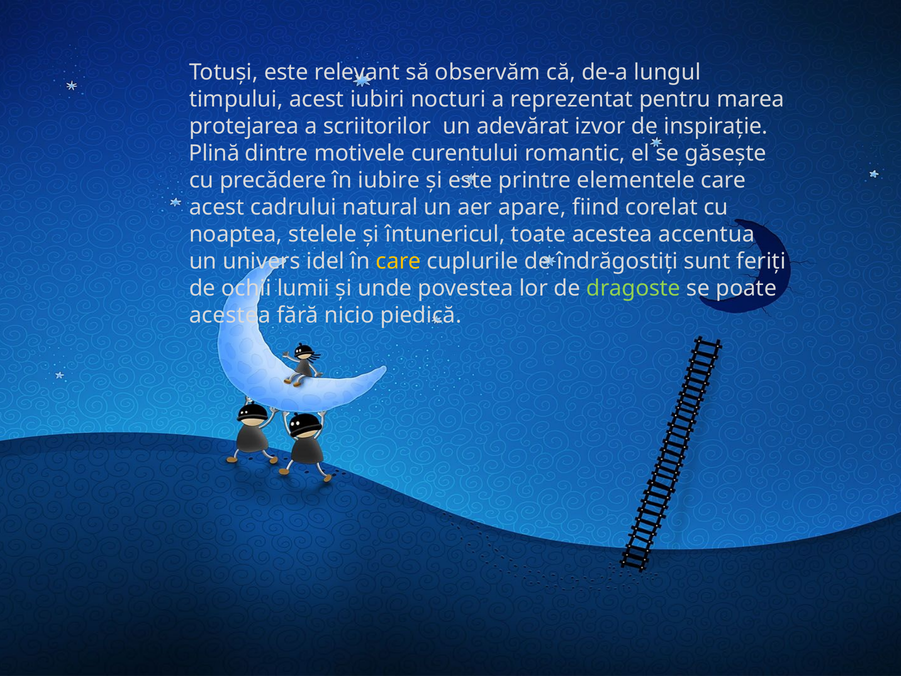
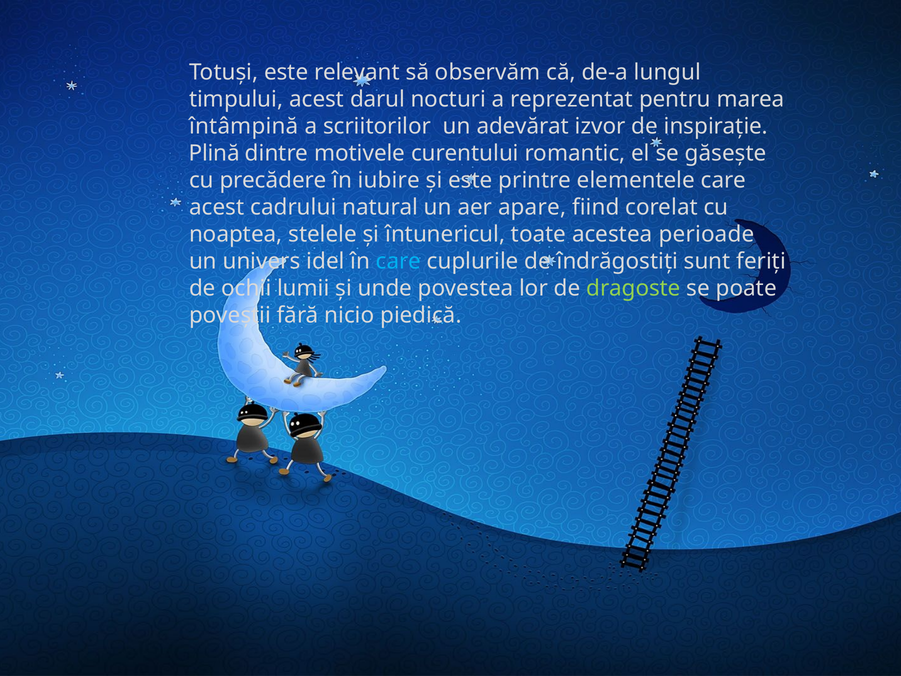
iubiri: iubiri -> darul (377, 99)
protejarea: protejarea -> întâmpină (244, 126)
accentua: accentua -> perioade (707, 234)
care colour: yellow -> light blue (398, 261)
acestea: acestea -> poveştii (230, 315)
